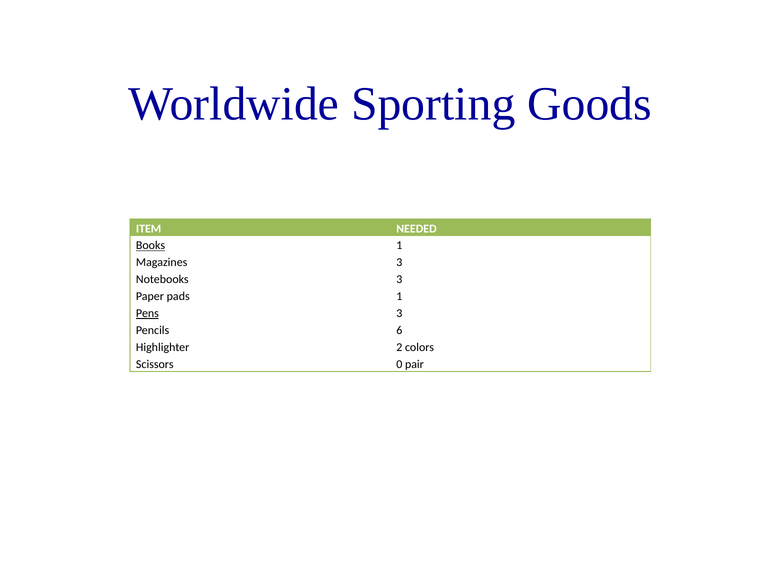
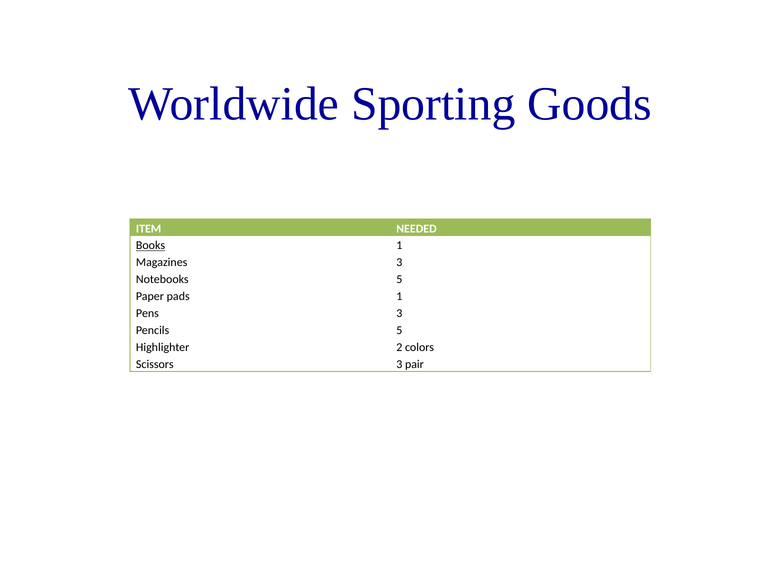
Notebooks 3: 3 -> 5 (399, 279)
Pens underline: present -> none (147, 313)
Pencils 6: 6 -> 5 (399, 330)
Scissors 0: 0 -> 3 (399, 364)
